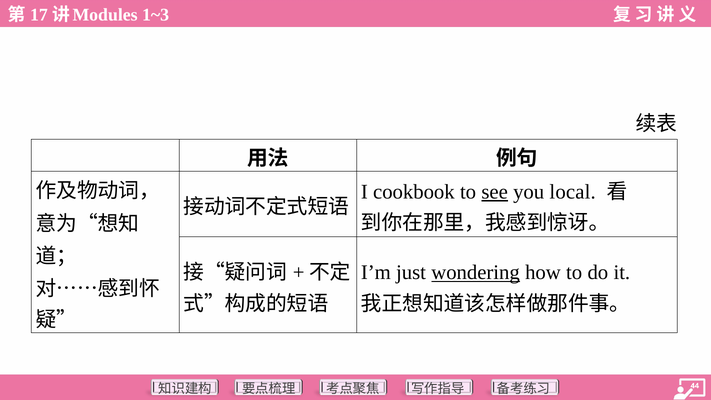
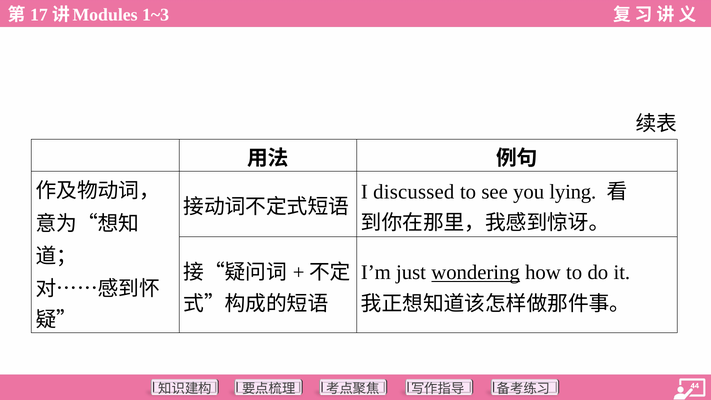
cookbook: cookbook -> discussed (414, 192)
see underline: present -> none (495, 192)
local: local -> lying (573, 192)
